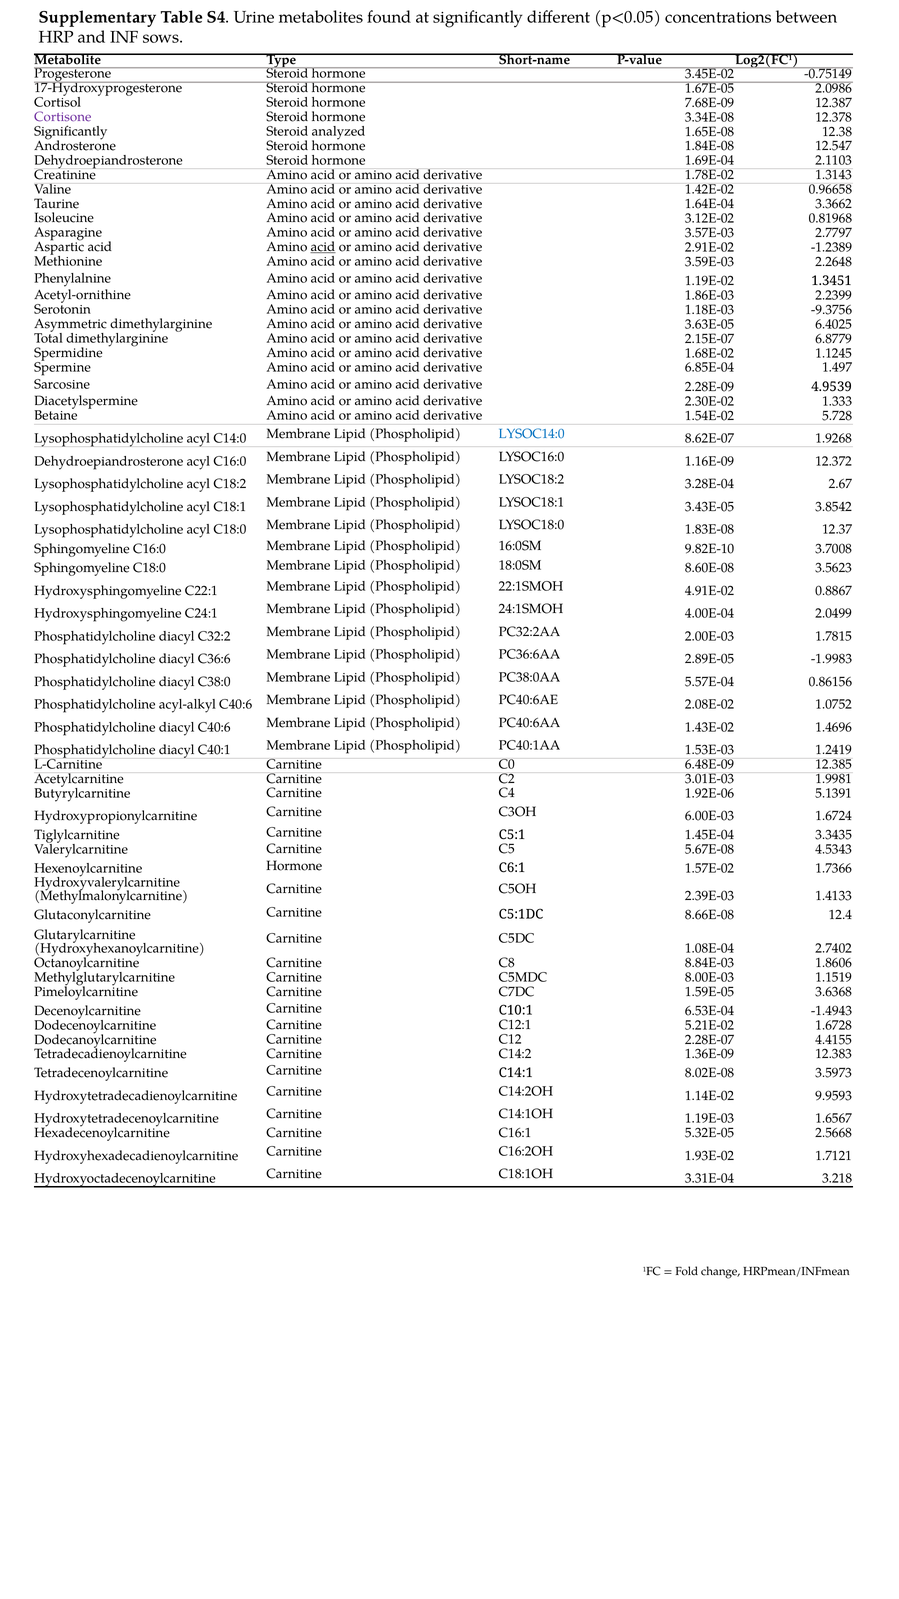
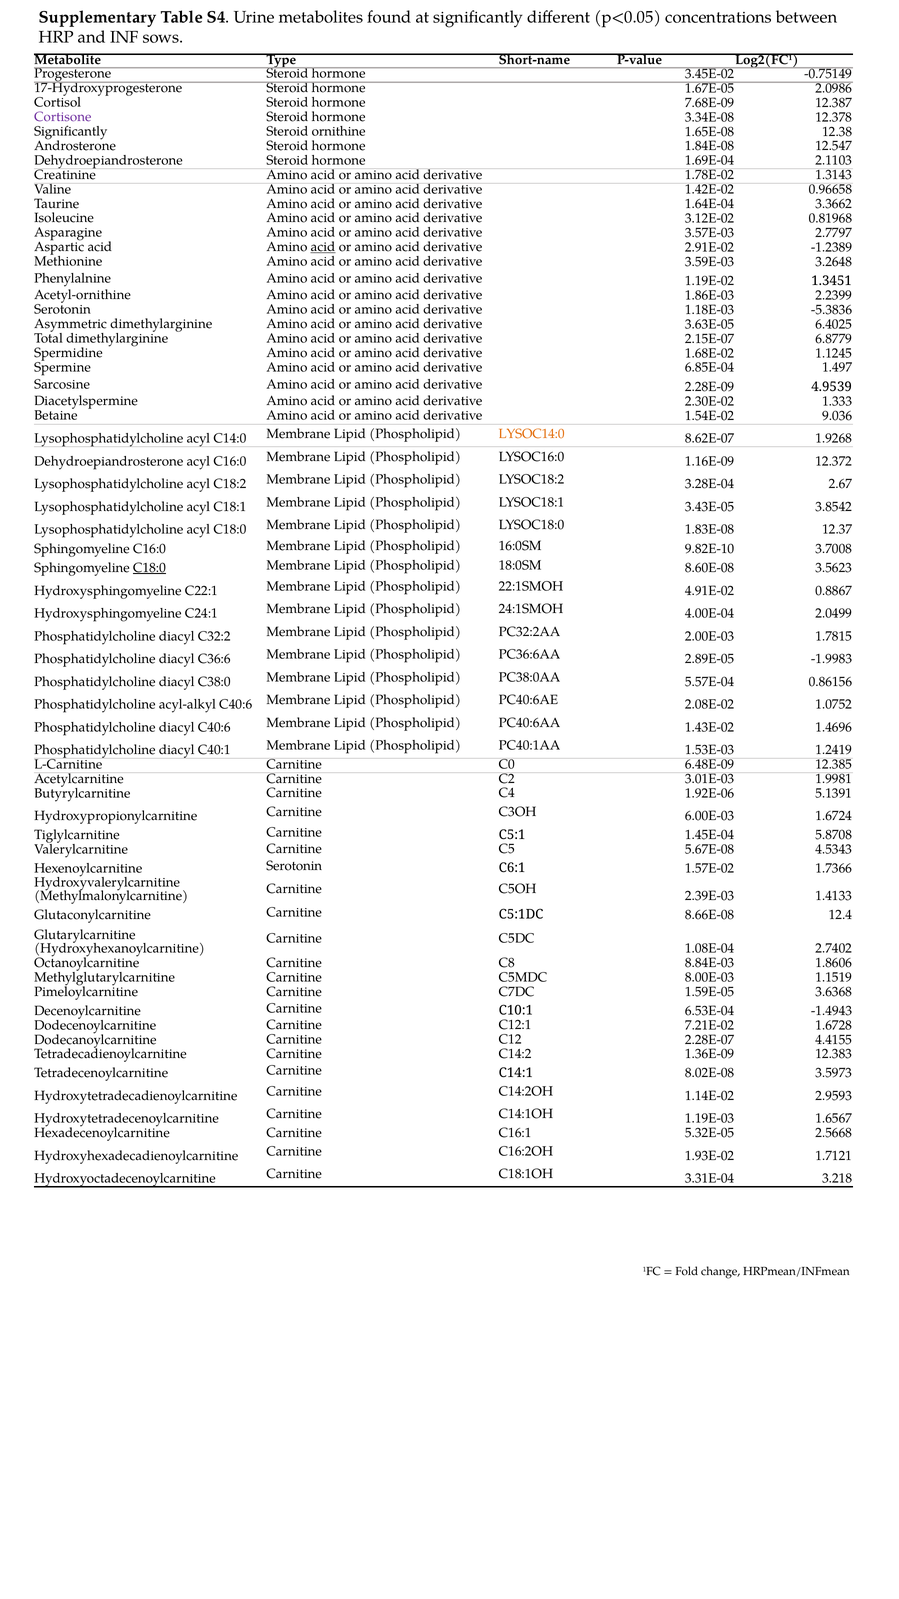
analyzed: analyzed -> ornithine (339, 131)
2.2648: 2.2648 -> 3.2648 (834, 262)
-9.3756: -9.3756 -> -5.3836 (832, 310)
5.728: 5.728 -> 9.036 (837, 416)
LYSOC14:0 colour: blue -> orange (532, 434)
C18:0 underline: none -> present (149, 568)
3.3435: 3.3435 -> 5.8708 (834, 835)
Hexenoylcarnitine Hormone: Hormone -> Serotonin (294, 865)
5.21E-02: 5.21E-02 -> 7.21E-02 (710, 1025)
9.9593: 9.9593 -> 2.9593 (834, 1095)
